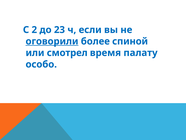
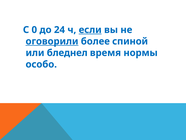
2: 2 -> 0 (34, 30)
23: 23 -> 24 (59, 30)
если underline: none -> present (90, 30)
смотрел: смотрел -> бледнел (67, 53)
палату: палату -> нормы (141, 53)
